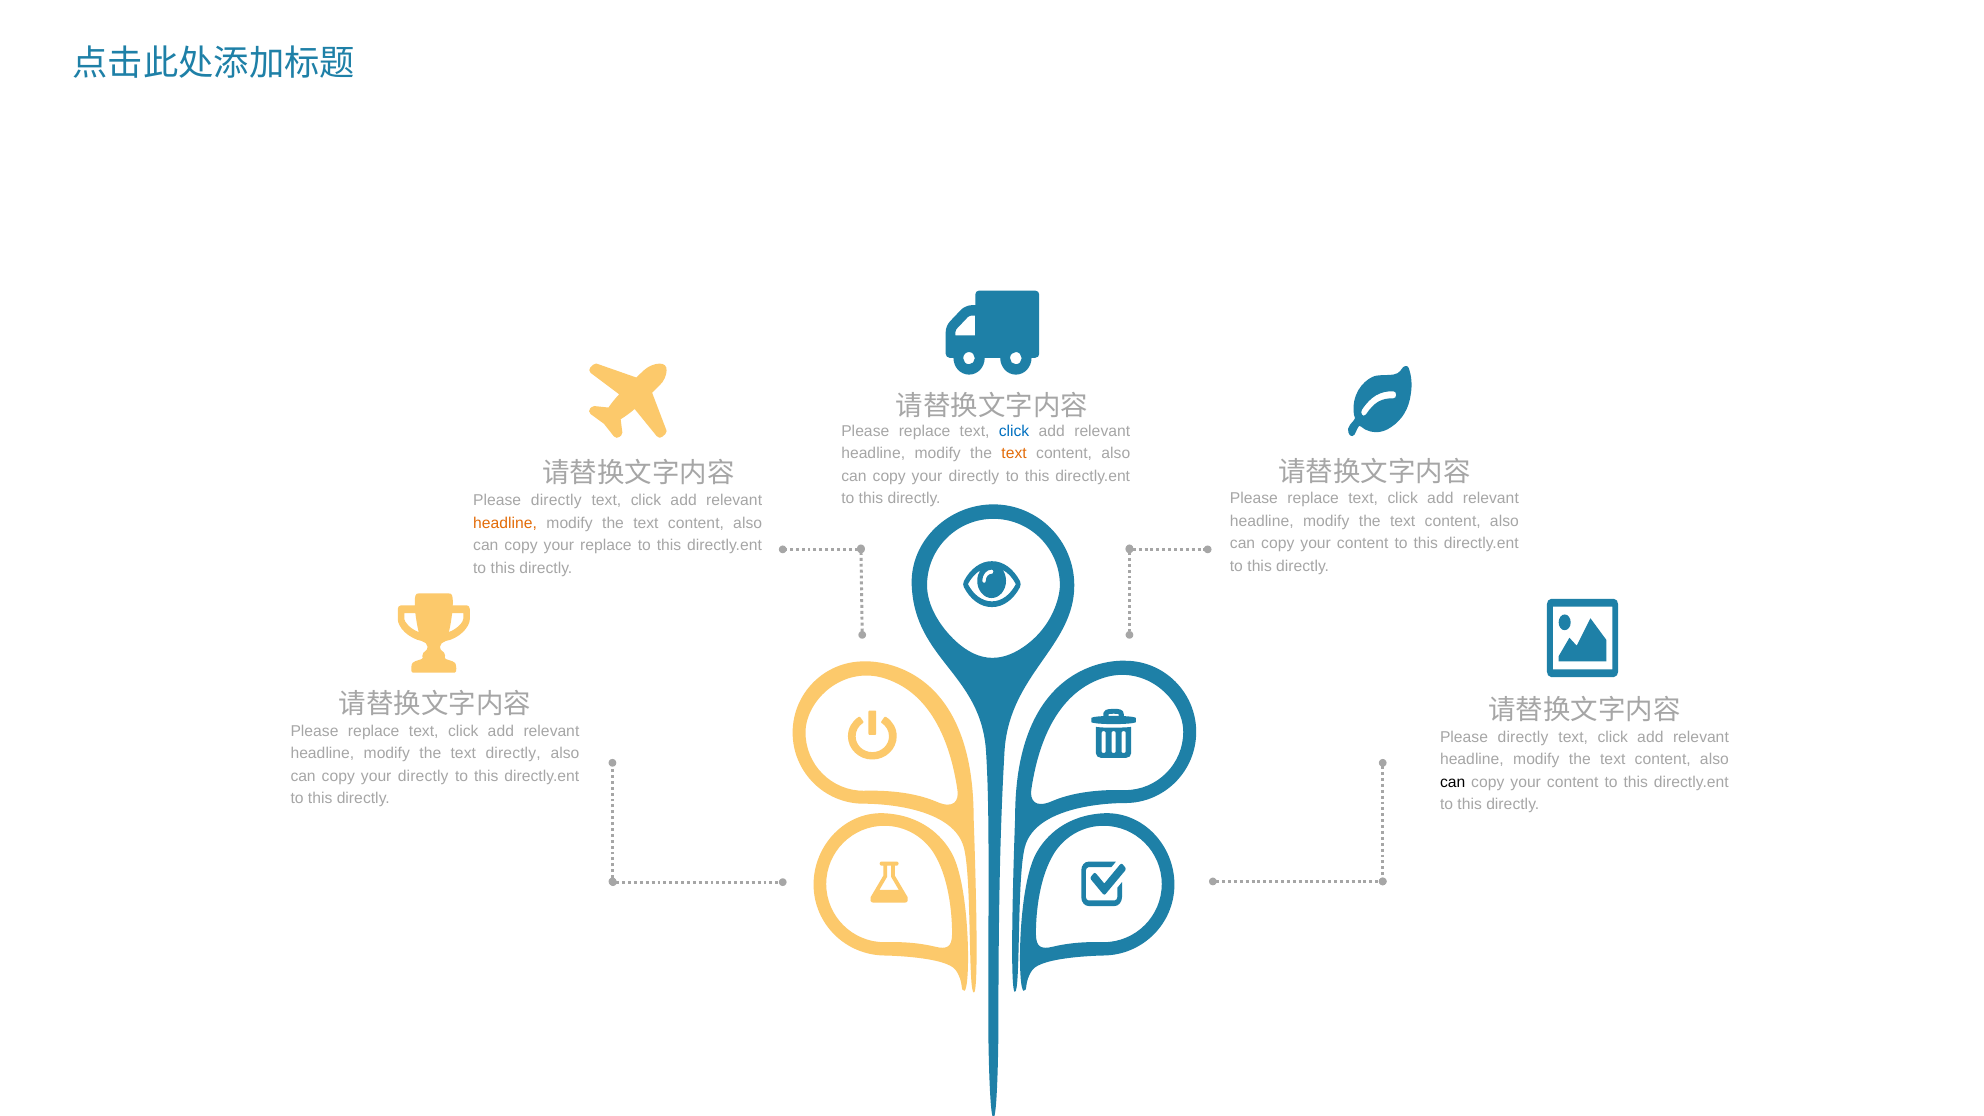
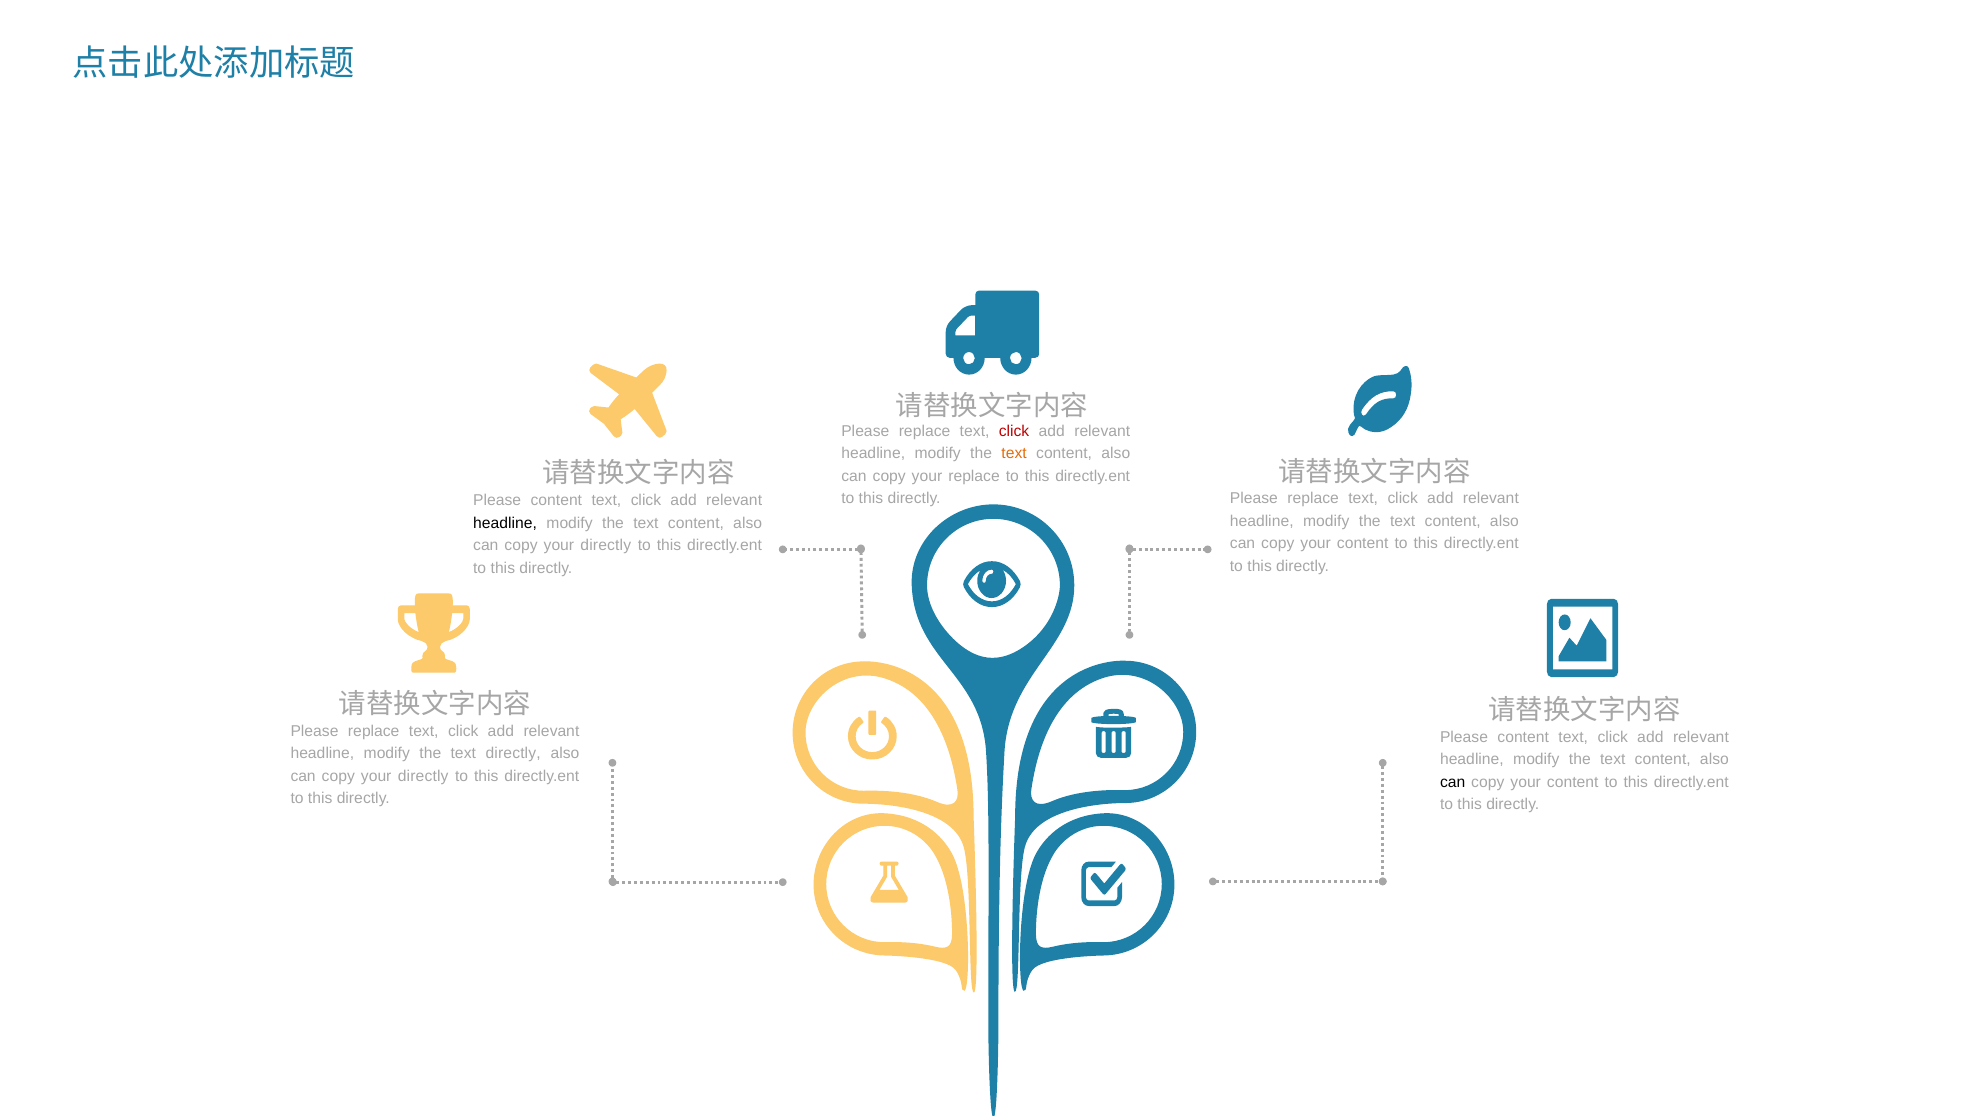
click colour: blue -> red (1014, 431)
directly: directly -> replace (974, 476)
directly: directly -> content (556, 501)
headline colour: orange -> black (505, 523)
replace: replace -> directly (606, 546)
directly: directly -> content (1523, 737)
